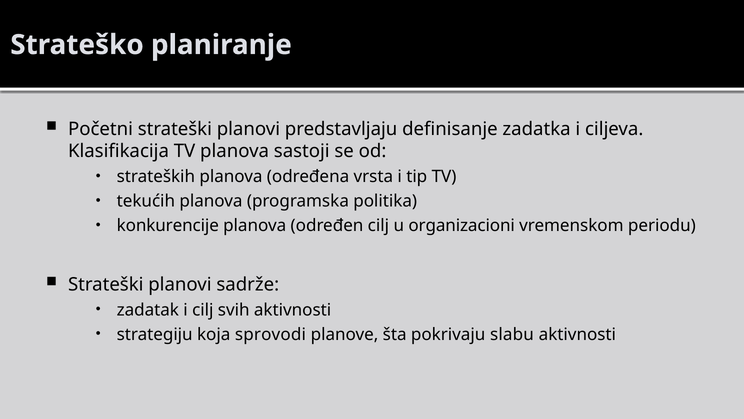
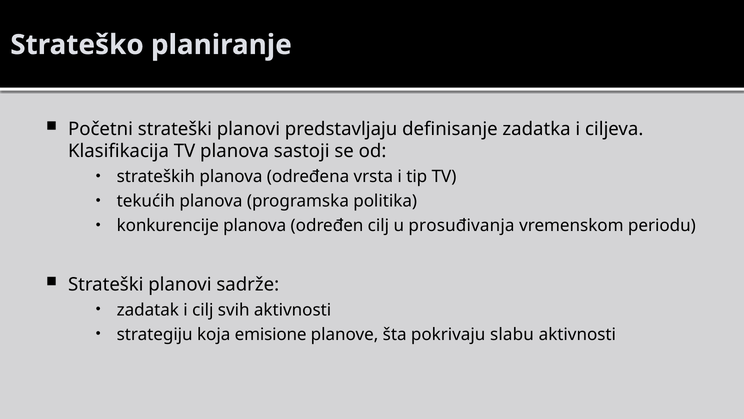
organizacioni: organizacioni -> prosuđivanja (461, 225)
sprovodi: sprovodi -> emisione (271, 334)
